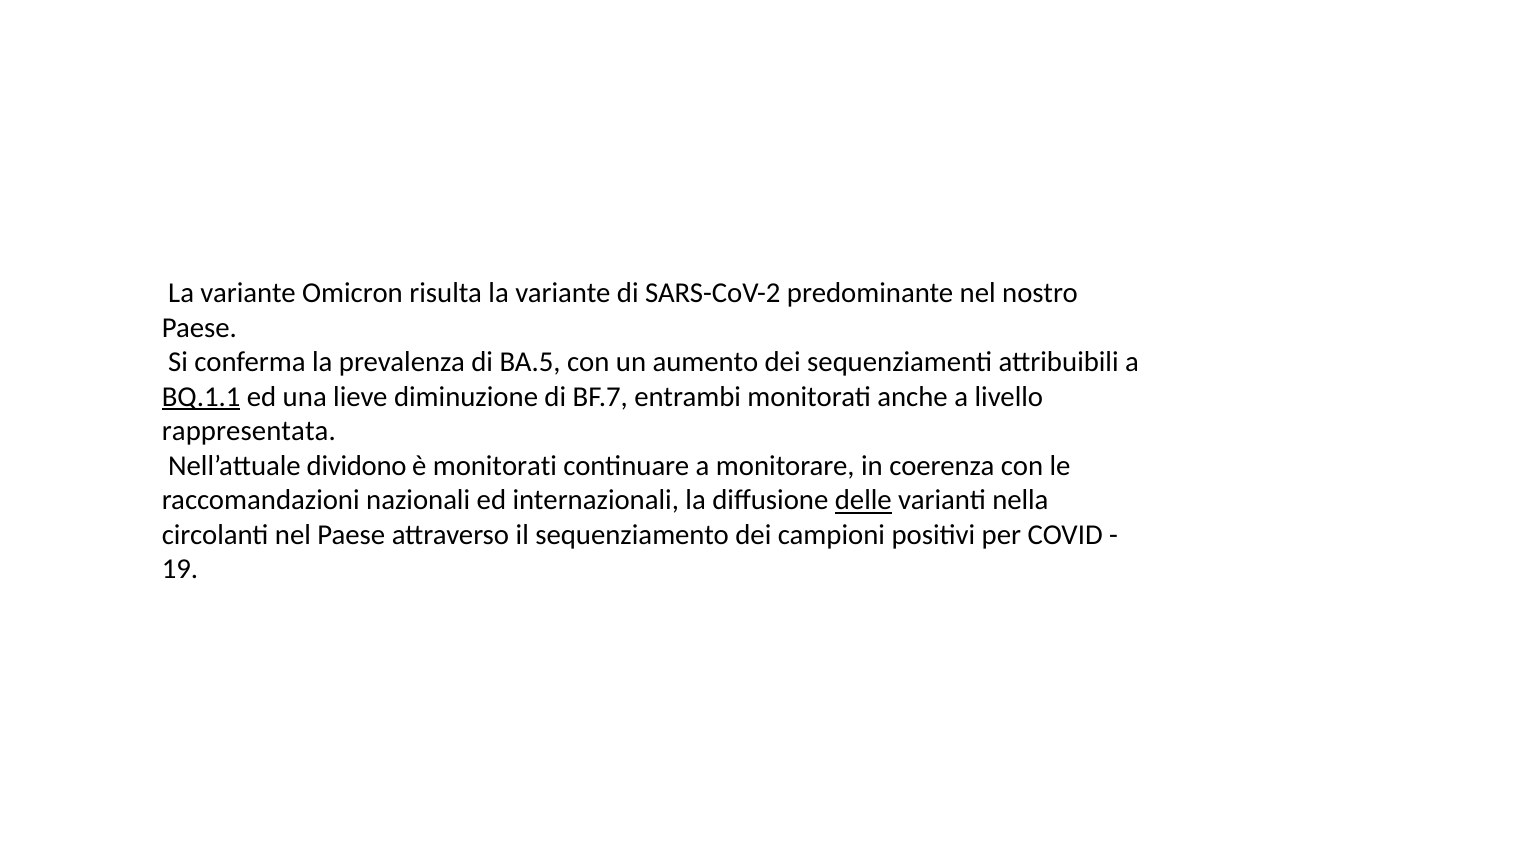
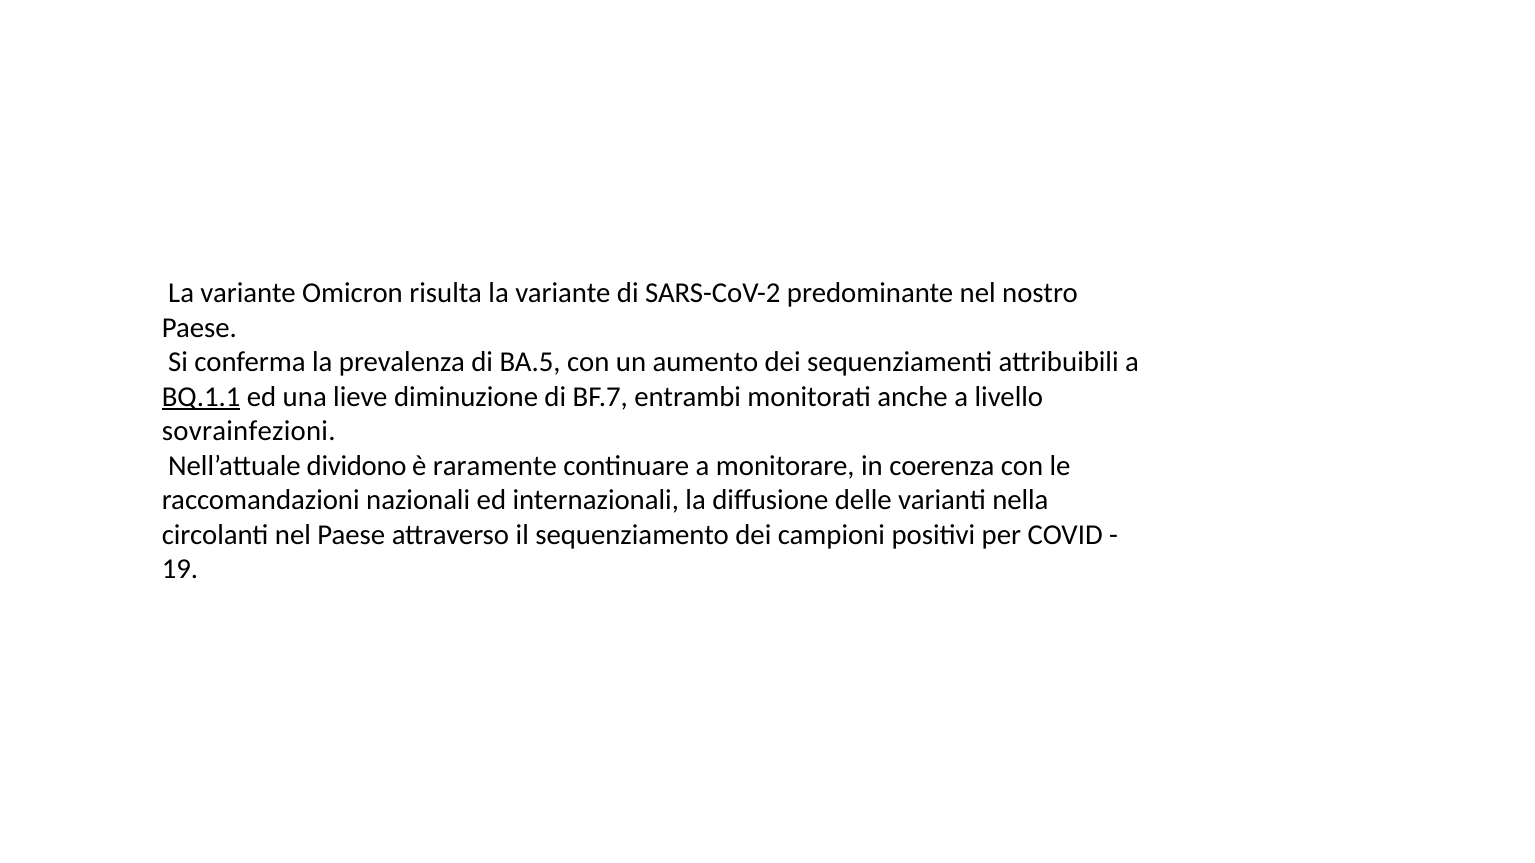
rappresentata: rappresentata -> sovrainfezioni (249, 432)
è monitorati: monitorati -> raramente (495, 466)
delle underline: present -> none (863, 501)
